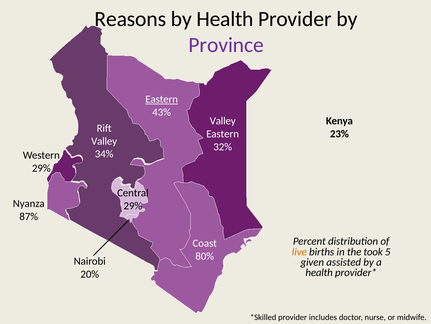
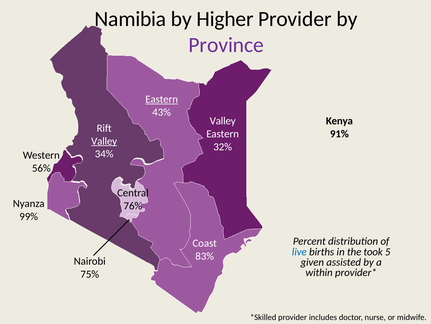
Reasons: Reasons -> Namibia (130, 19)
by Health: Health -> Higher (225, 19)
23%: 23% -> 91% (339, 134)
Valley underline: none -> present (104, 141)
29%: 29% -> 56% (41, 168)
29%: 29% -> 76% (133, 205)
87%: 87% -> 99% (29, 216)
live colour: orange -> blue (299, 251)
80%: 80% -> 83% (205, 256)
health: health -> within (319, 272)
20%: 20% -> 75% (90, 274)
